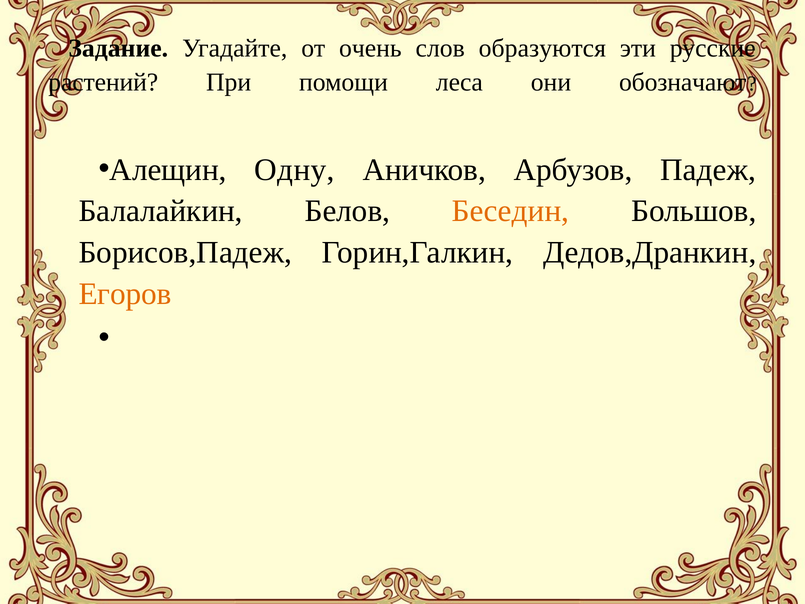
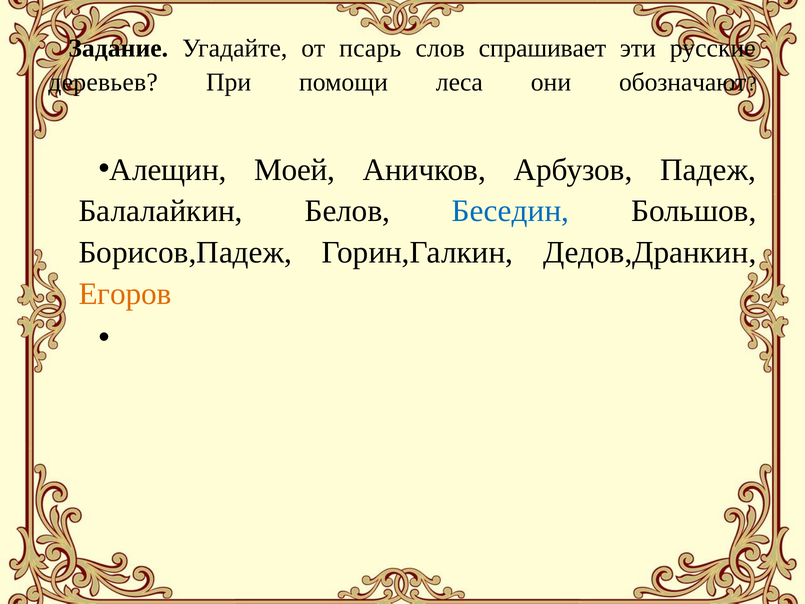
очень: очень -> псарь (370, 48)
образуются: образуются -> спрашивает (542, 48)
растений: растений -> деревьев (103, 82)
Одну: Одну -> Моей (295, 170)
Беседин colour: orange -> blue (511, 211)
